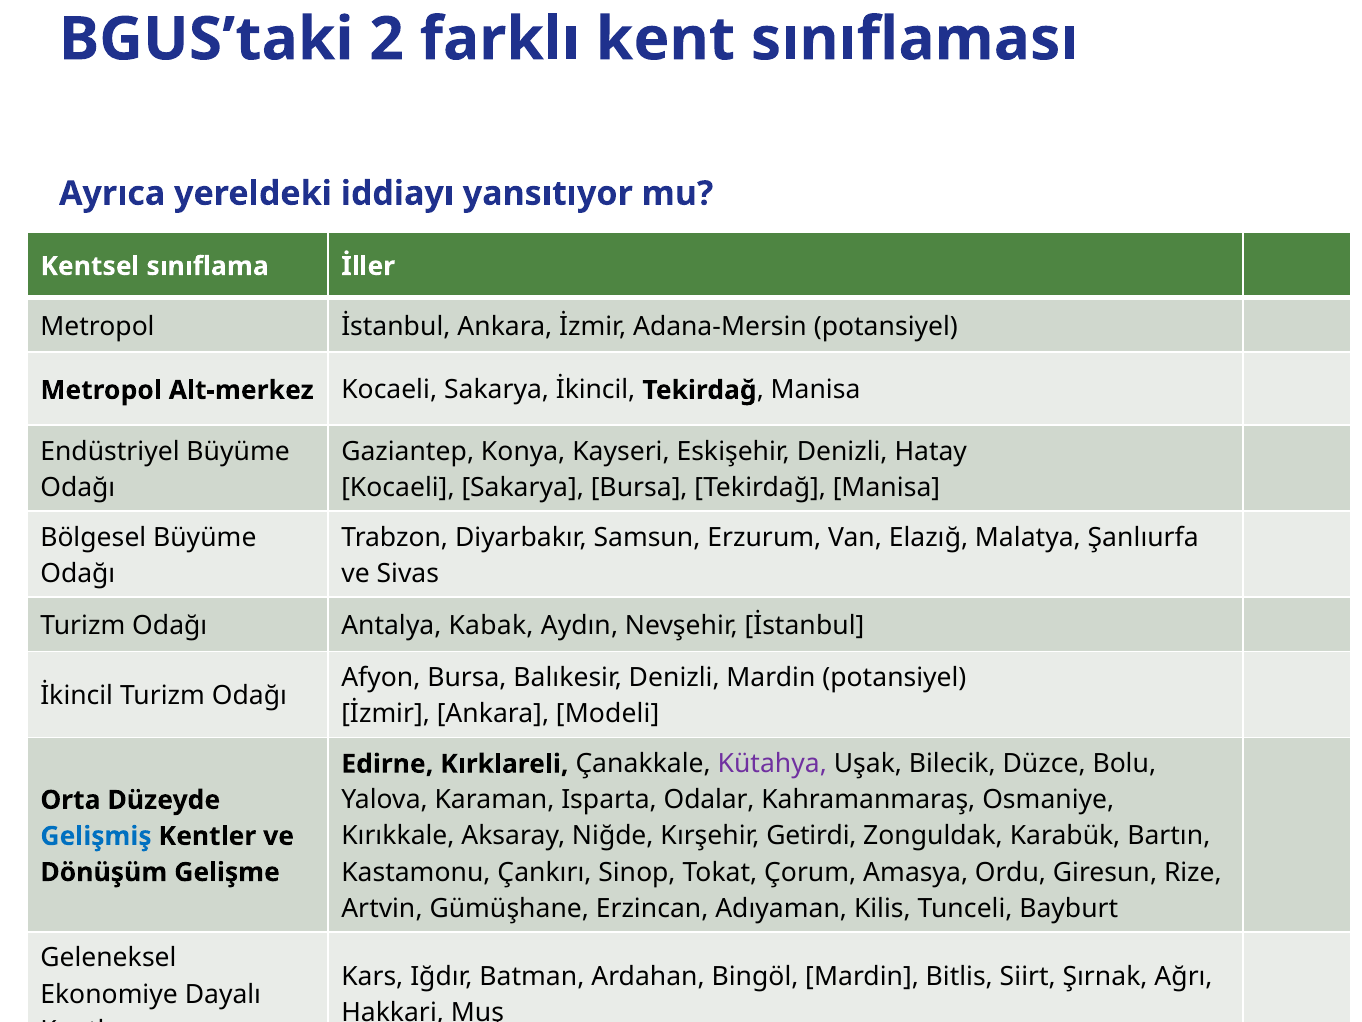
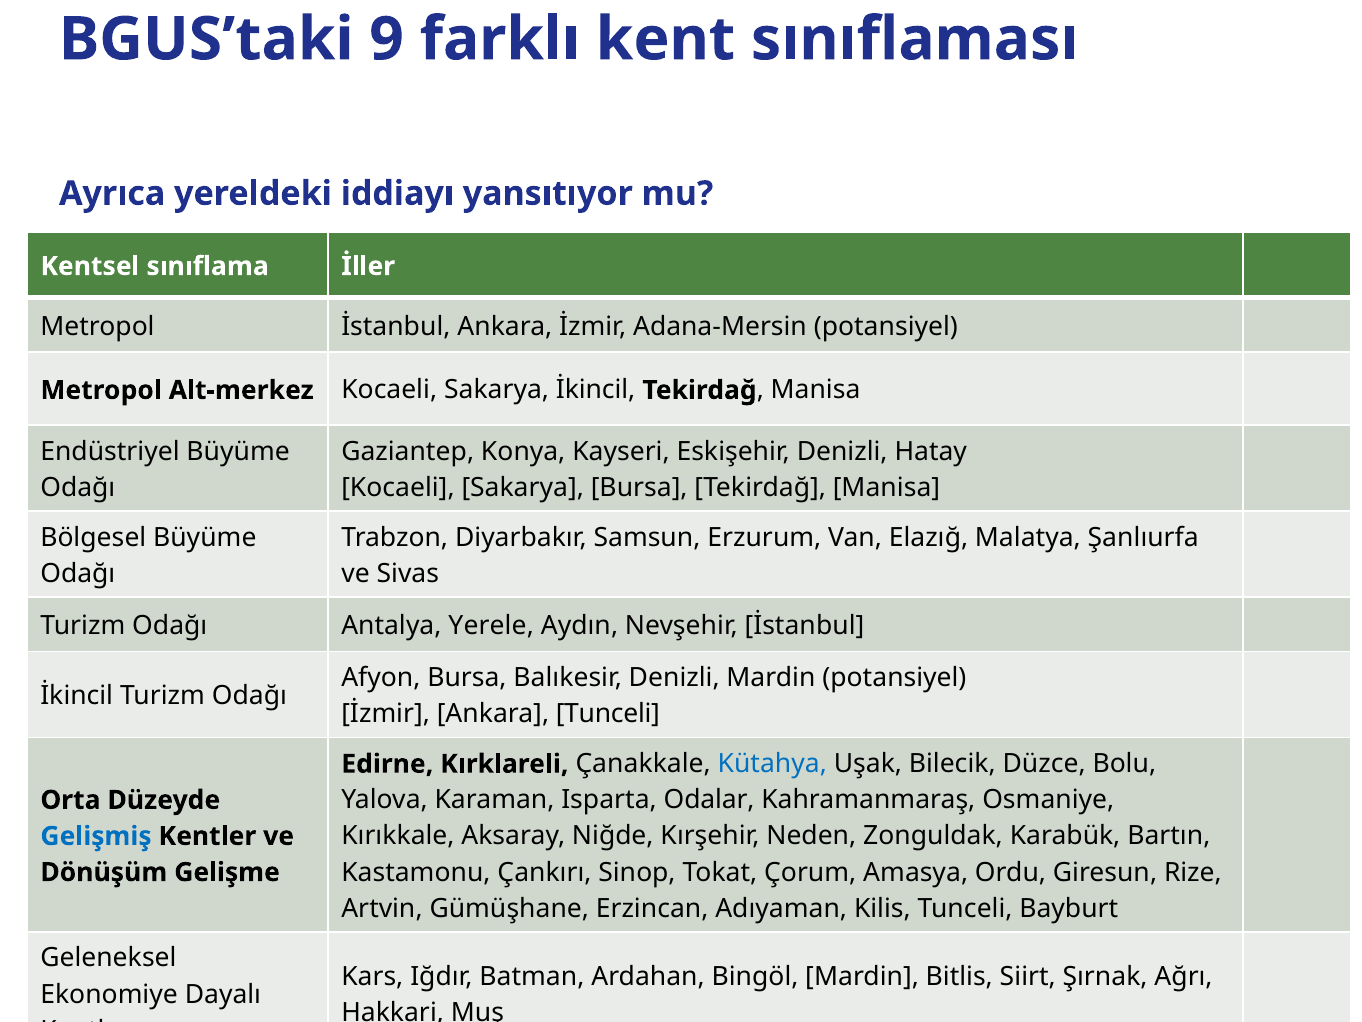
2: 2 -> 9 (387, 39)
Kabak: Kabak -> Yerele (491, 626)
Ankara Modeli: Modeli -> Tunceli (608, 714)
Kütahya colour: purple -> blue (772, 764)
Getirdi: Getirdi -> Neden (811, 836)
